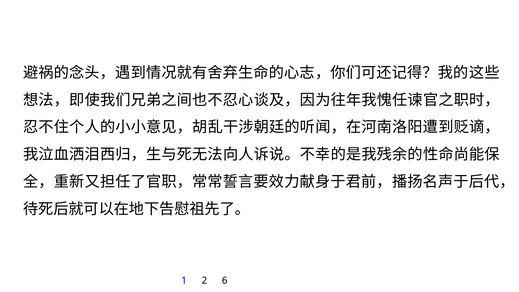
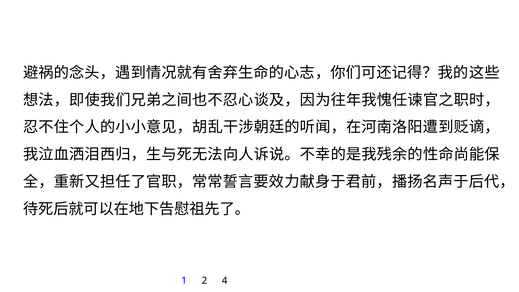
6: 6 -> 4 (225, 281)
